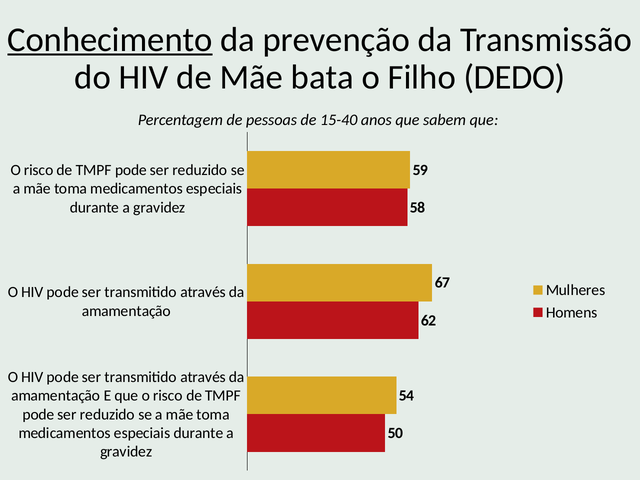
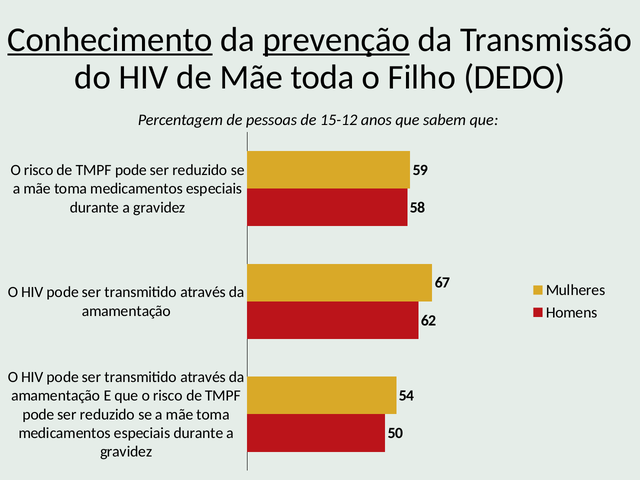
prevenção underline: none -> present (336, 40)
bata: bata -> toda (323, 77)
15-40: 15-40 -> 15-12 (339, 120)
